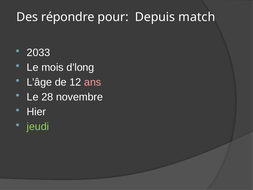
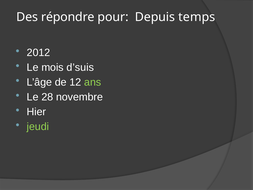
match: match -> temps (197, 17)
2033: 2033 -> 2012 (38, 53)
d’long: d’long -> d’suis (80, 67)
ans colour: pink -> light green (93, 82)
